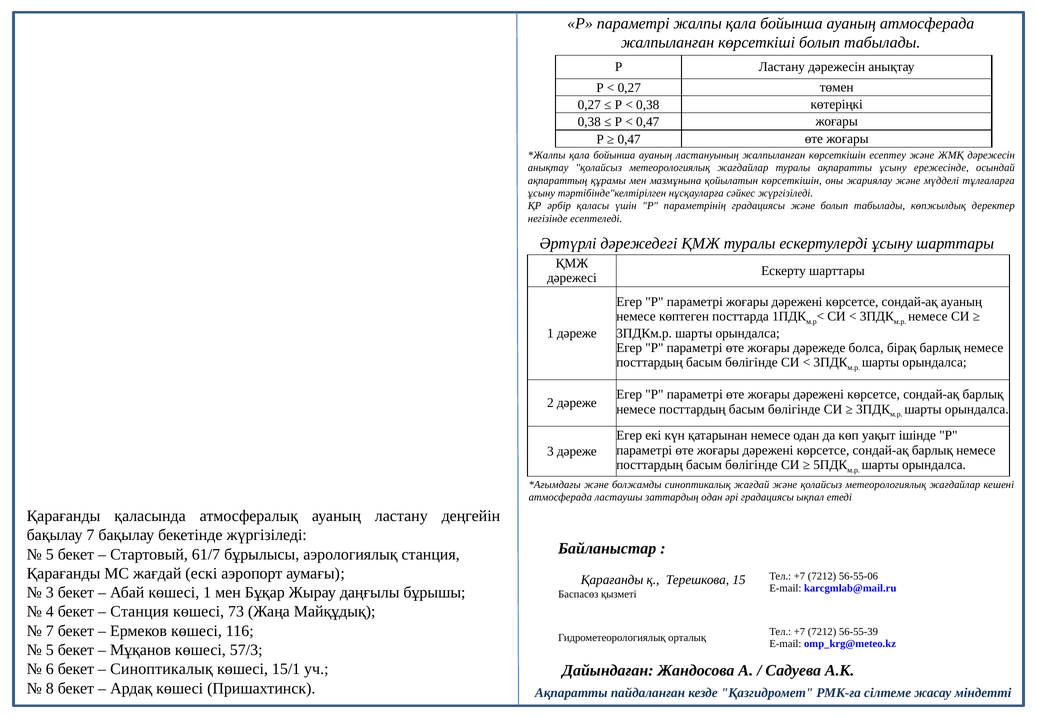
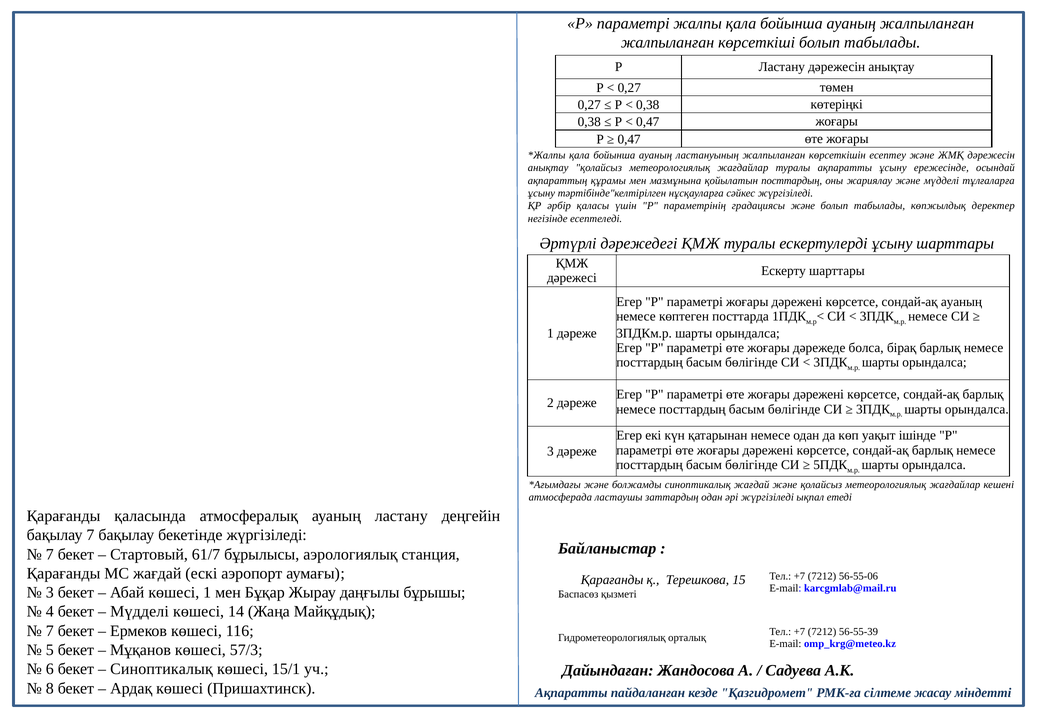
ауаның атмосферада: атмосферада -> жалпыланған (927, 23)
қойылатын көрсеткішін: көрсеткішін -> посттардың (792, 180)
әрі градациясы: градациясы -> жүргізіледі (767, 497)
5: 5 -> 7 (50, 554)
Станция: Станция -> Мүдделі (140, 612)
73: 73 -> 14 (236, 612)
